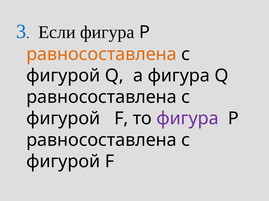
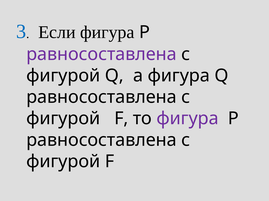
равносоставлена colour: orange -> purple (101, 54)
